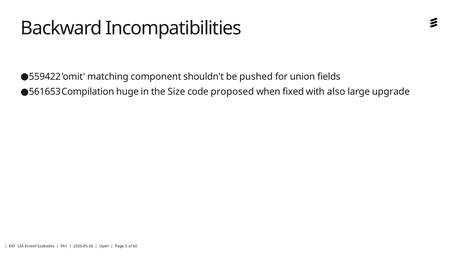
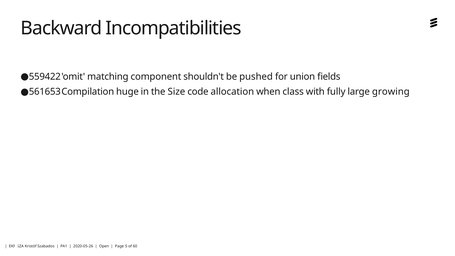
proposed: proposed -> allocation (232, 92)
fixed: fixed -> class (293, 92)
also: also -> fully (336, 92)
upgrade: upgrade -> growing (391, 92)
